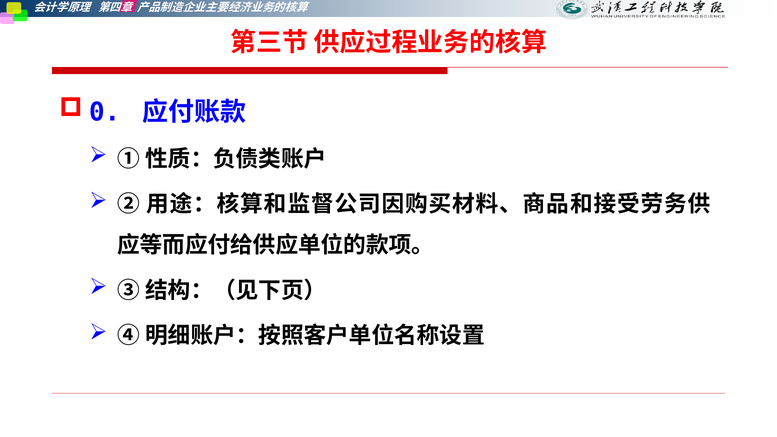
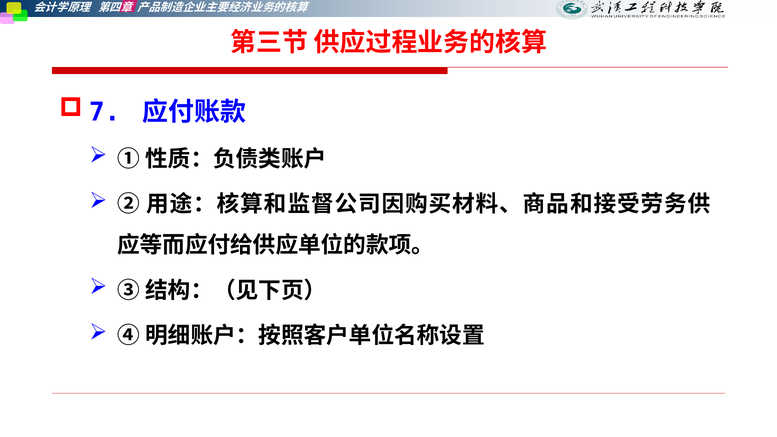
0: 0 -> 7 (105, 112)
